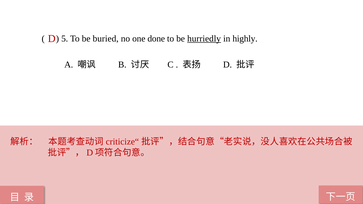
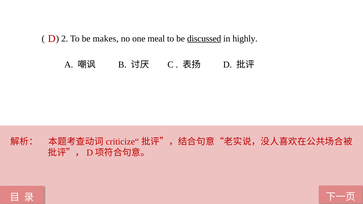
5: 5 -> 2 (65, 39)
buried: buried -> makes (106, 39)
done: done -> meal (156, 39)
hurriedly: hurriedly -> discussed (204, 39)
